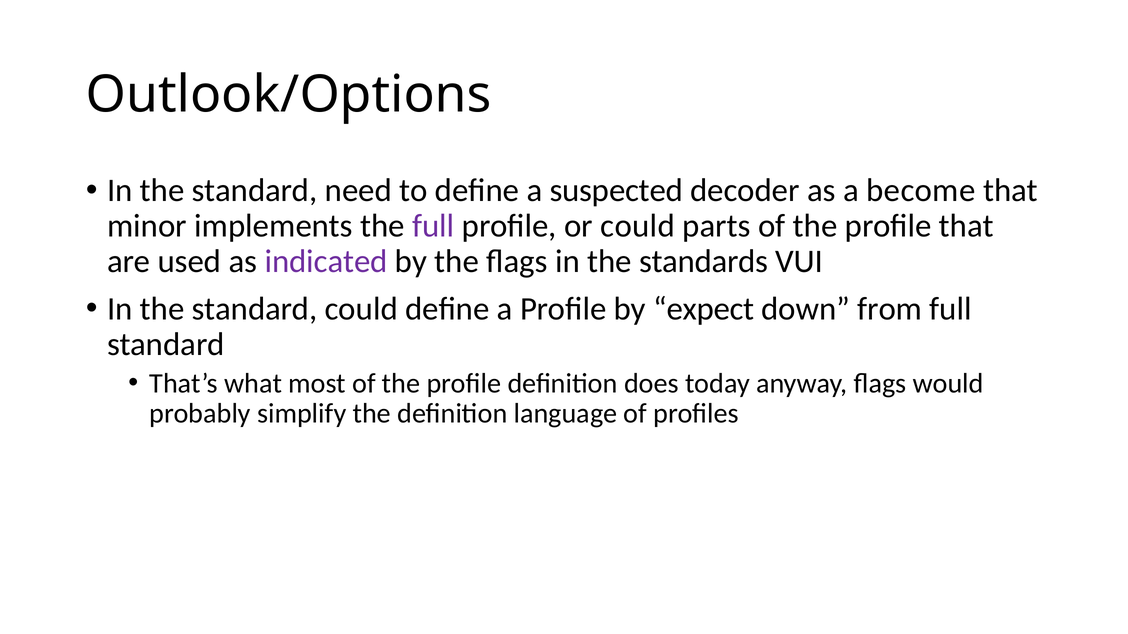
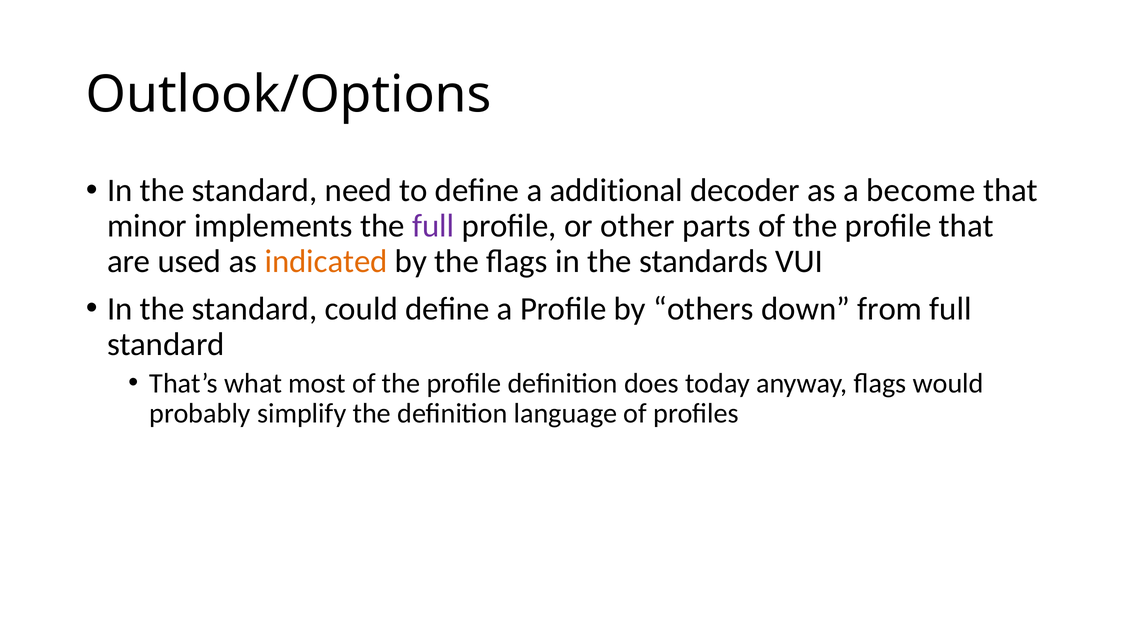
suspected: suspected -> additional (616, 191)
or could: could -> other (638, 226)
indicated colour: purple -> orange (326, 262)
expect: expect -> others (703, 309)
